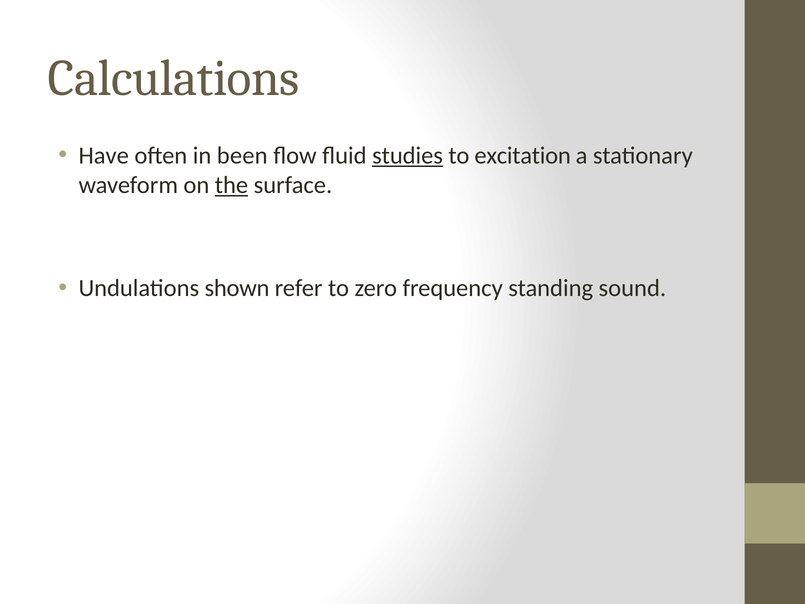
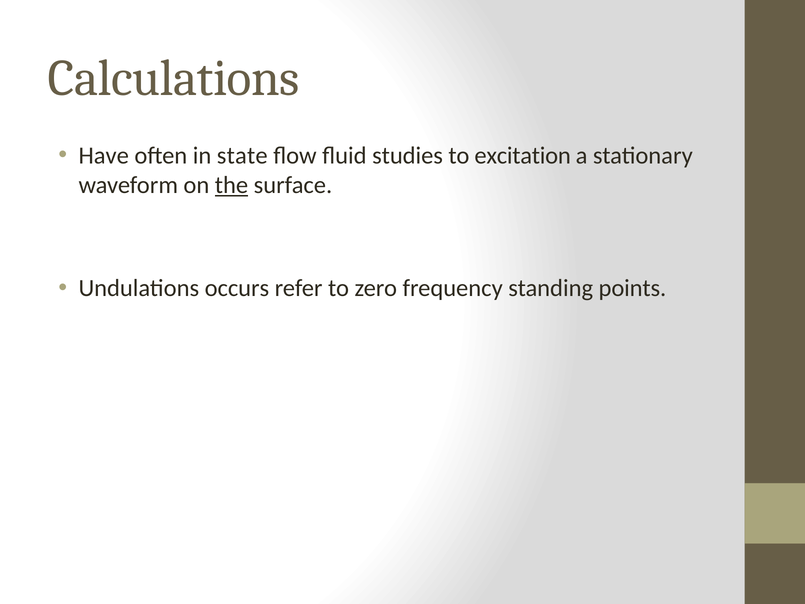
been: been -> state (242, 155)
studies underline: present -> none (408, 155)
shown: shown -> occurs (237, 288)
sound: sound -> points (632, 288)
